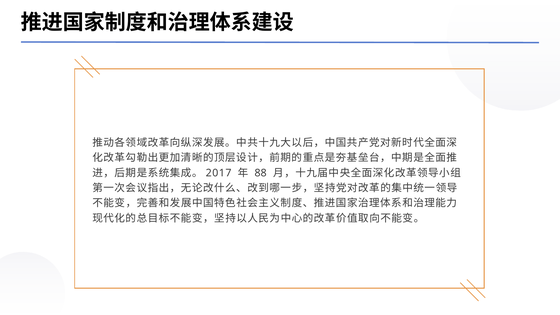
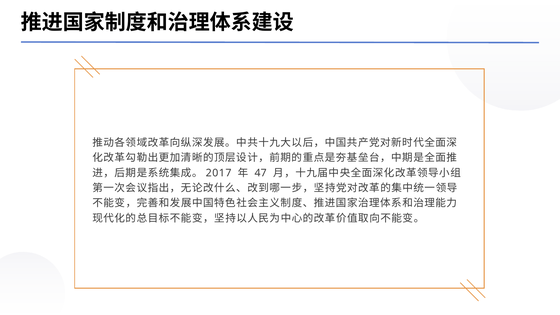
88: 88 -> 47 (261, 173)
